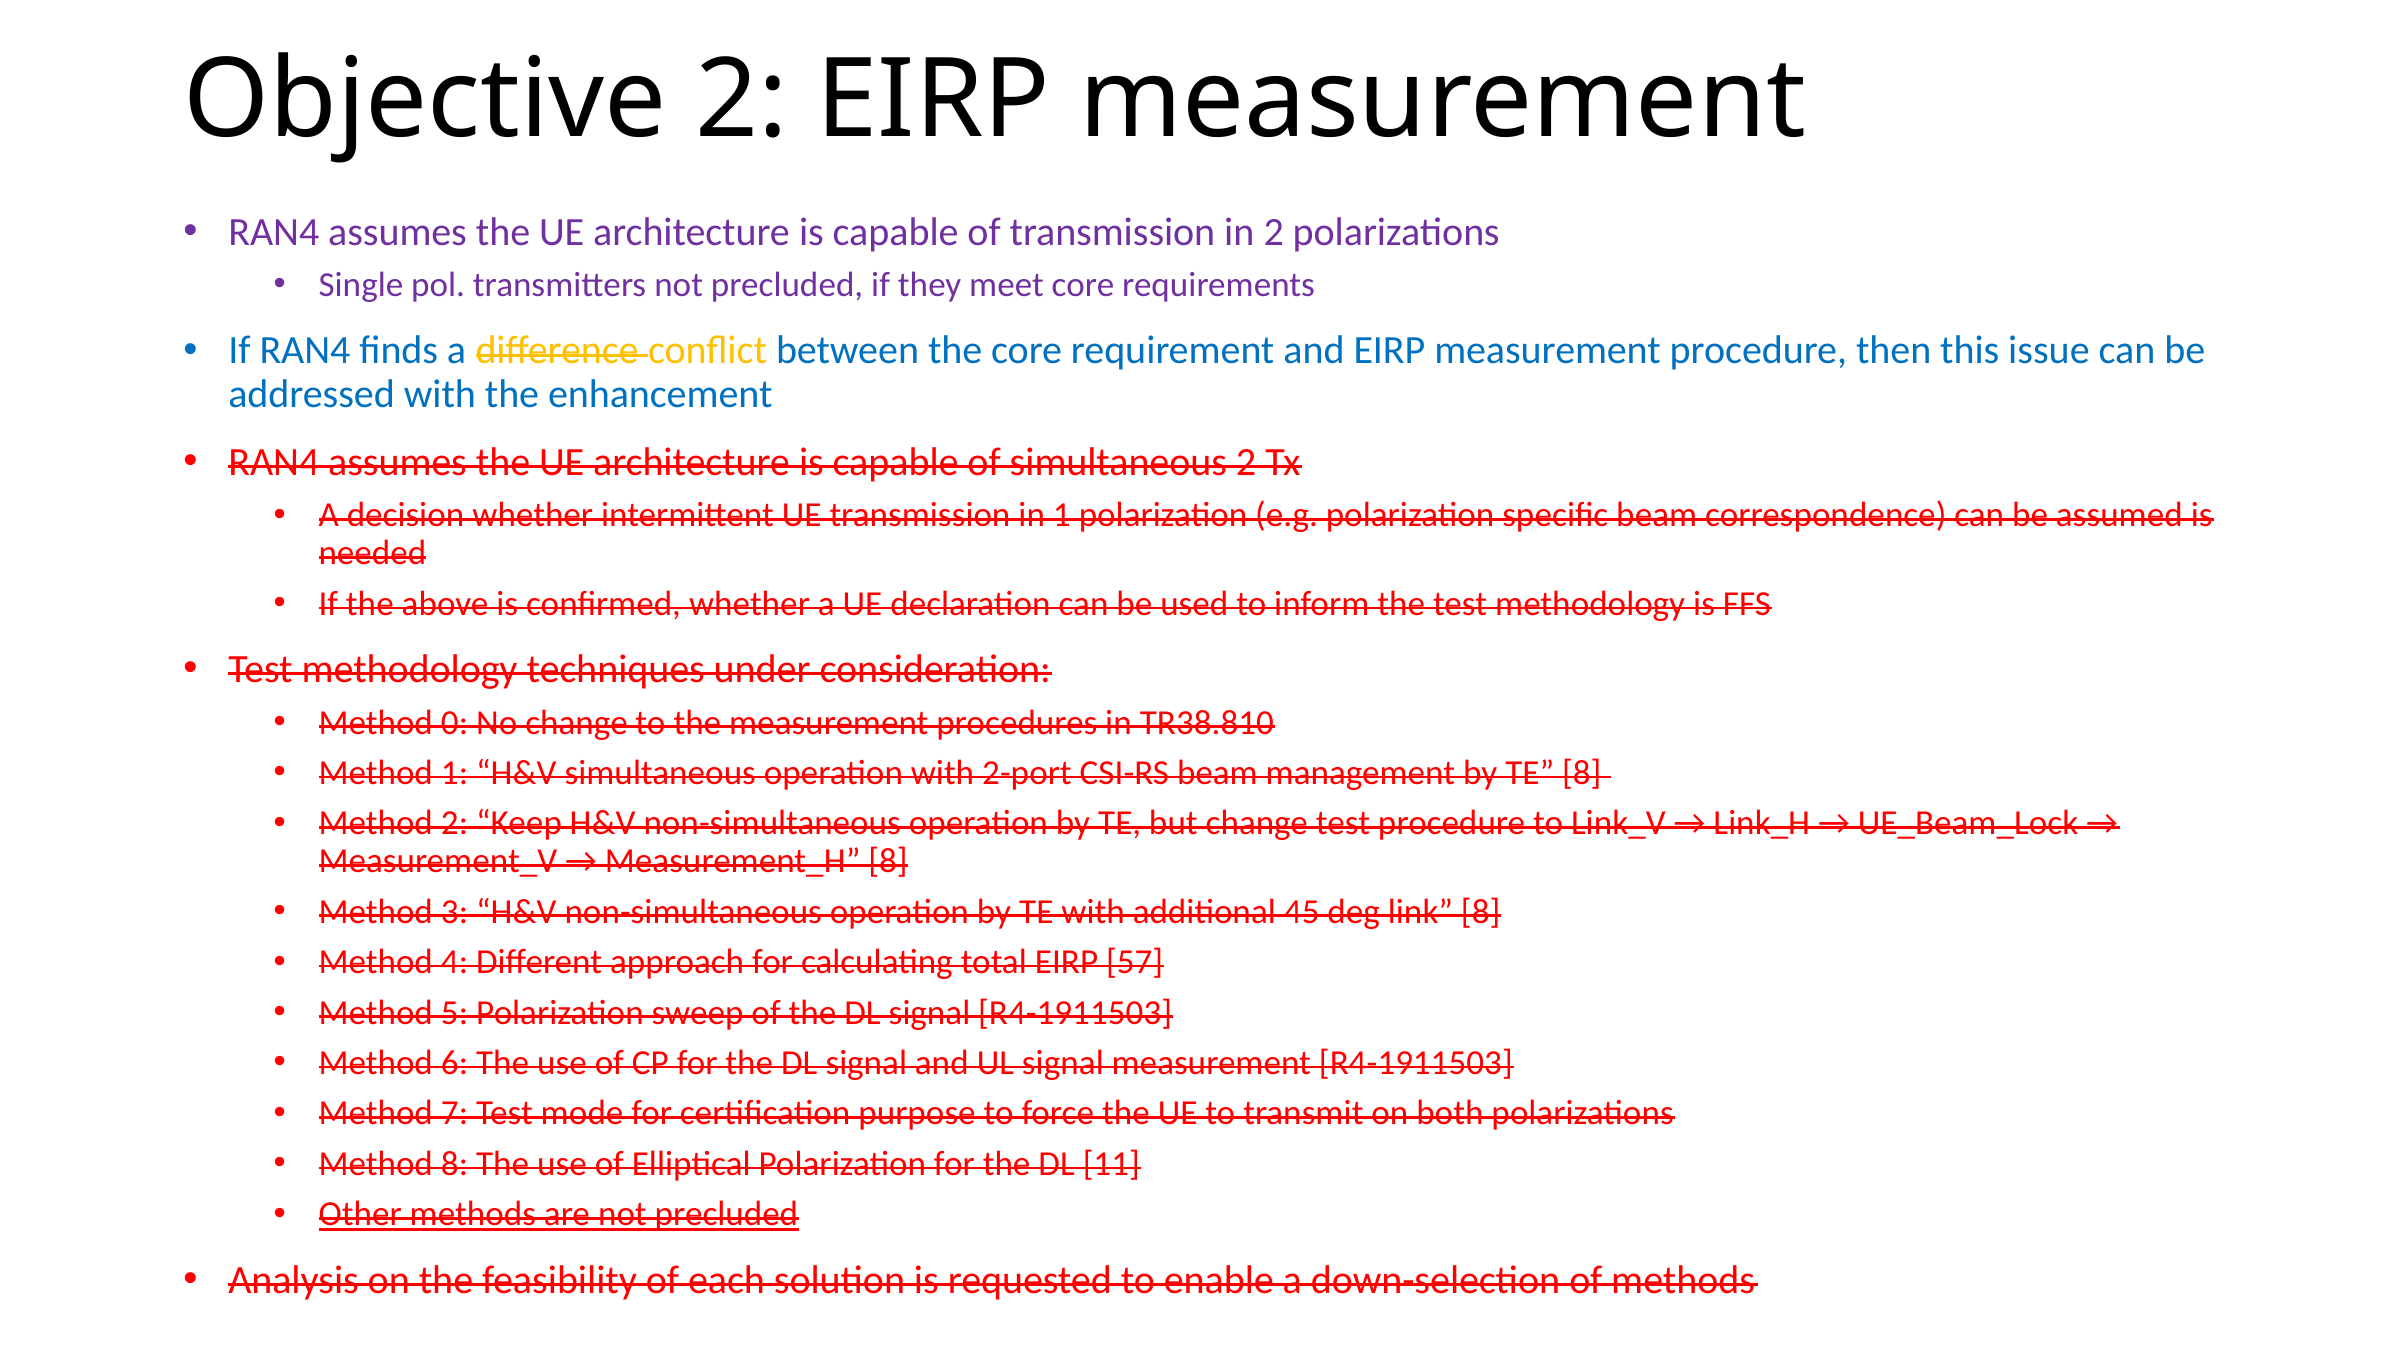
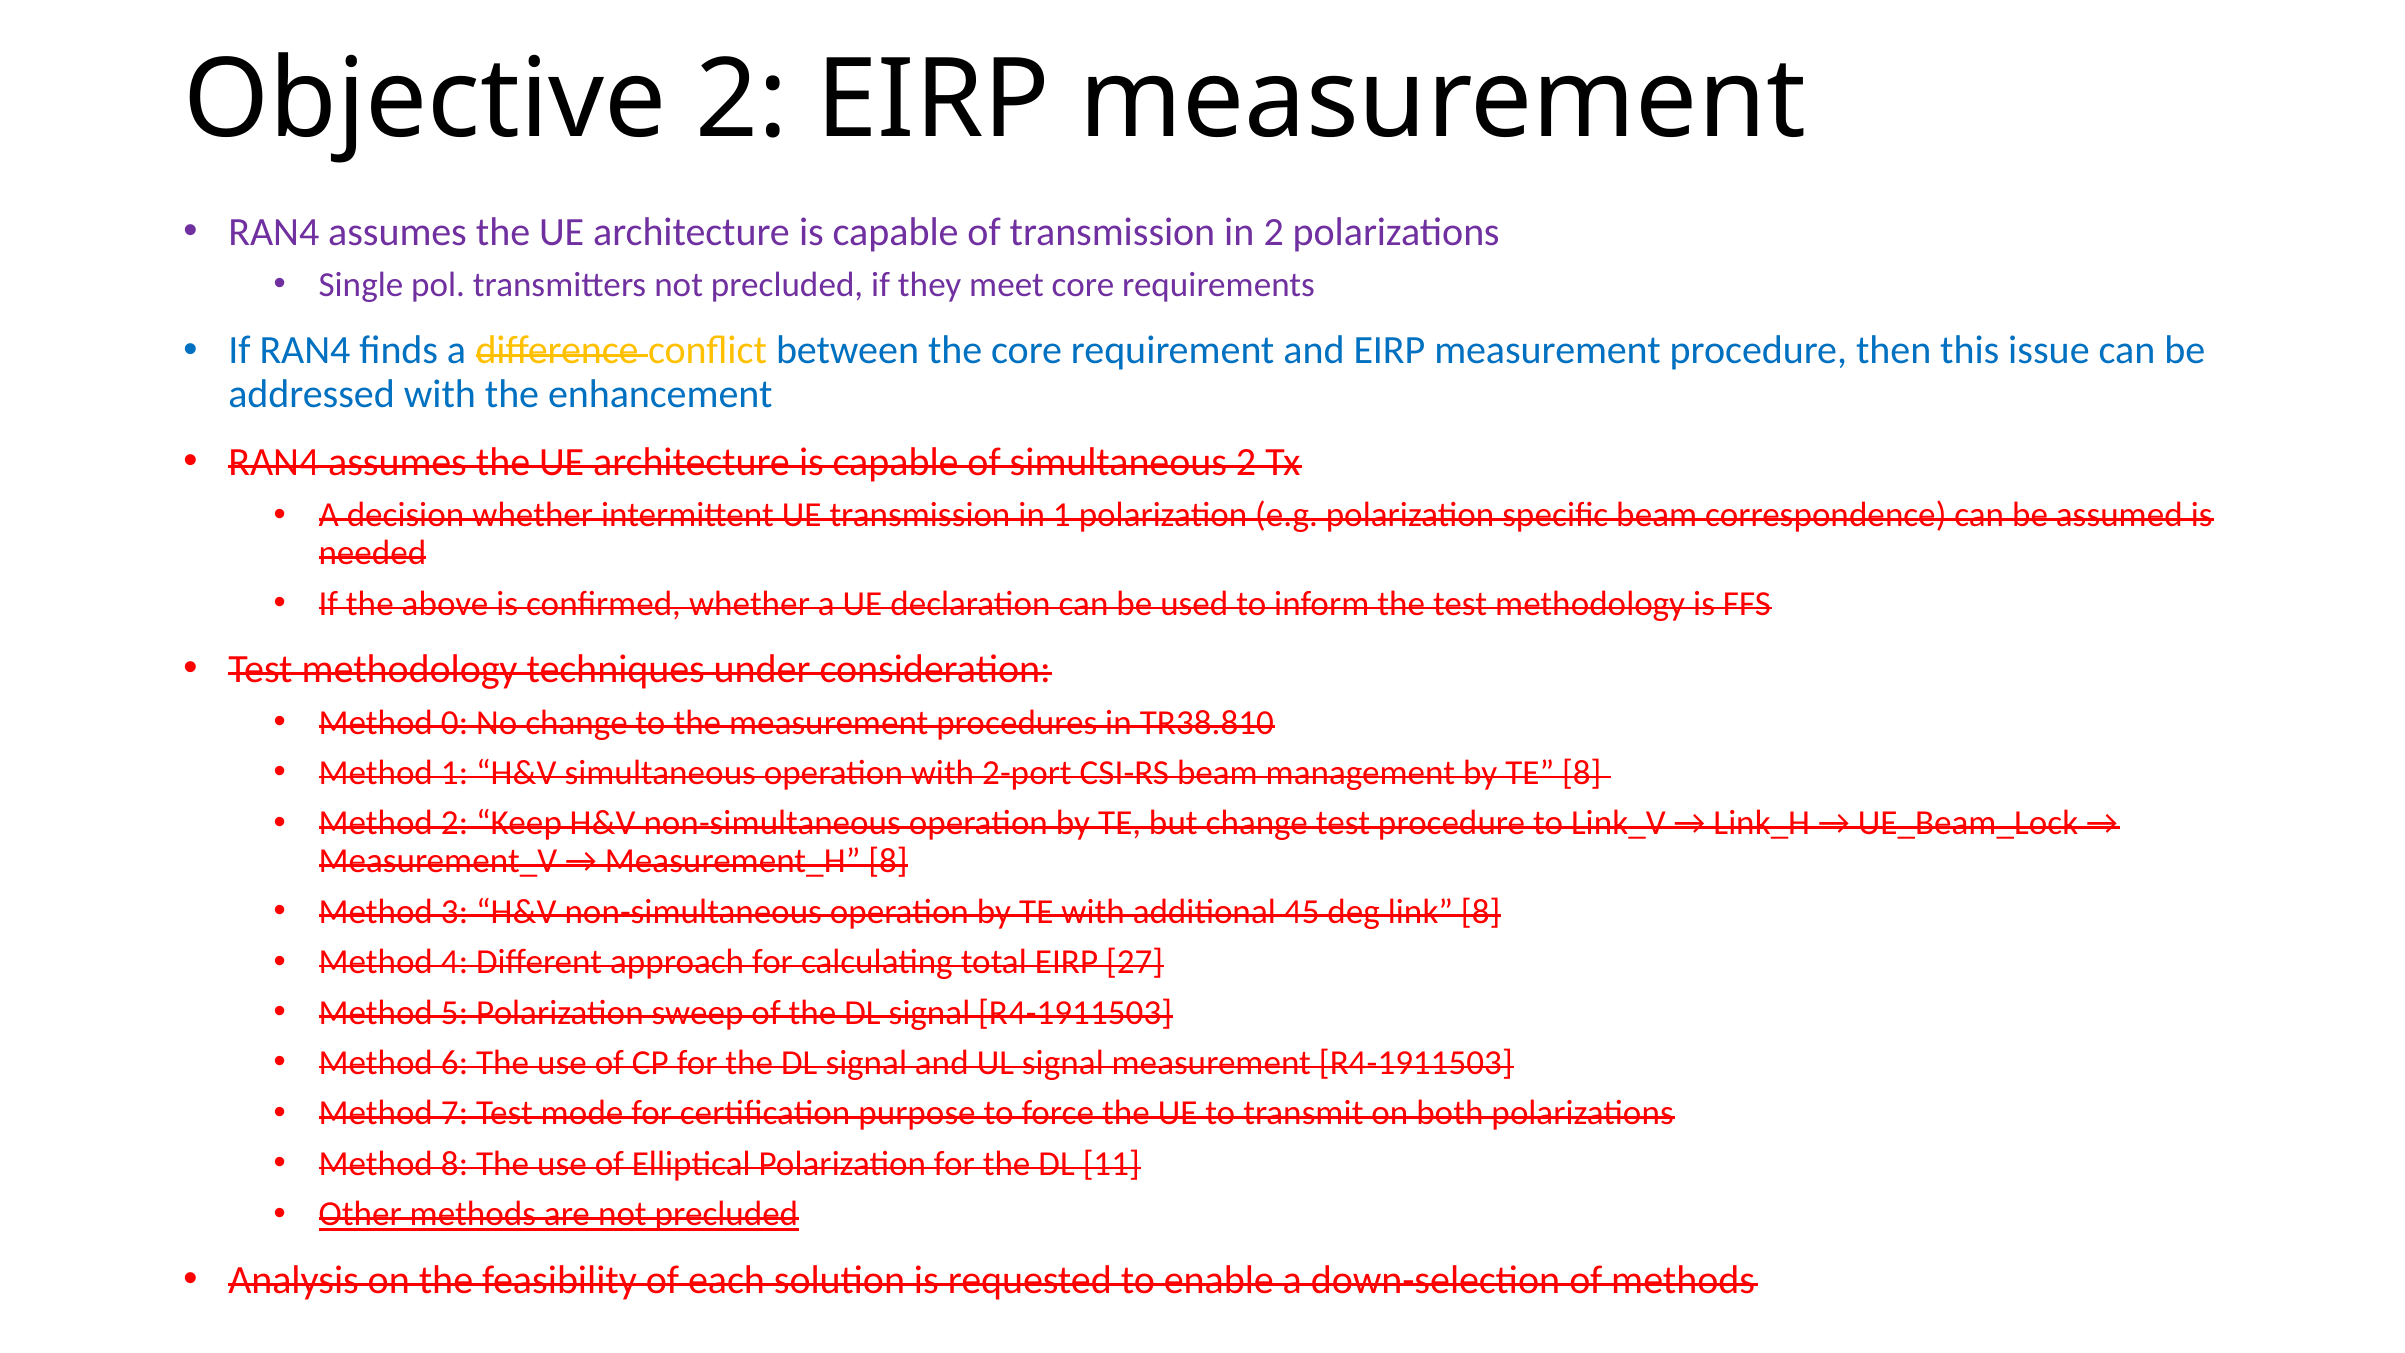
57: 57 -> 27 (1135, 962)
